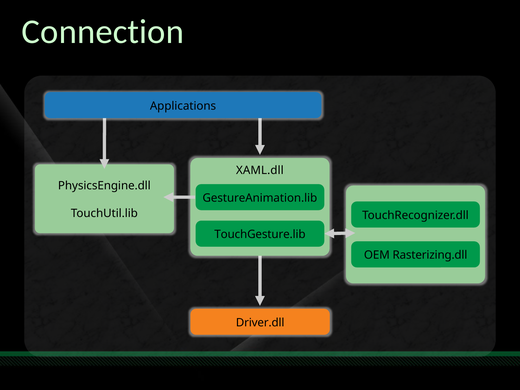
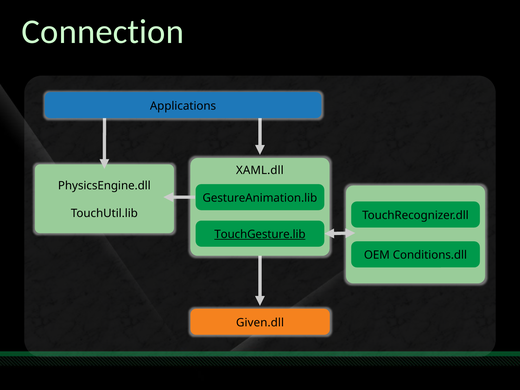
TouchGesture.lib underline: none -> present (260, 234)
Rasterizing.dll: Rasterizing.dll -> Conditions.dll (430, 255)
Driver.dll: Driver.dll -> Given.dll (260, 323)
